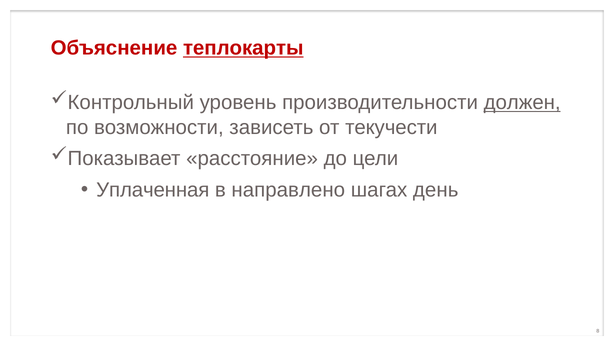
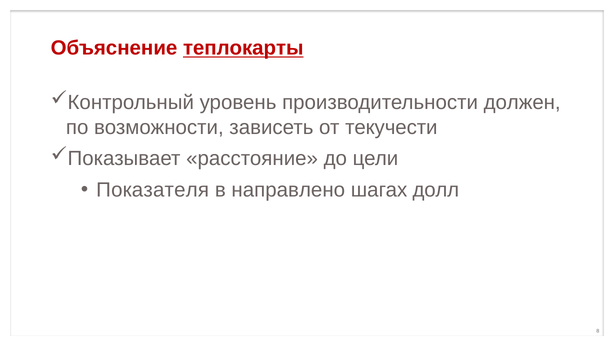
должен underline: present -> none (522, 102)
Уплаченная: Уплаченная -> Показателя (153, 190)
день: день -> долл (436, 190)
